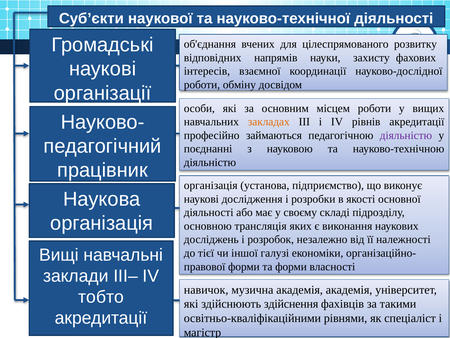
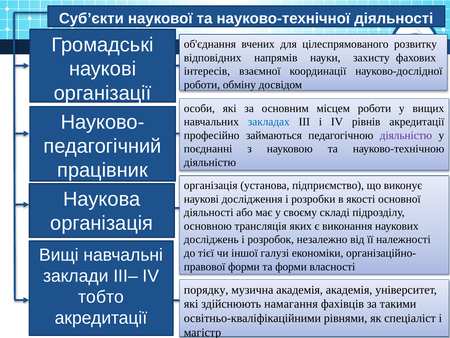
закладах colour: orange -> blue (269, 122)
навичок: навичок -> порядку (206, 289)
здійснення: здійснення -> намагання (291, 304)
